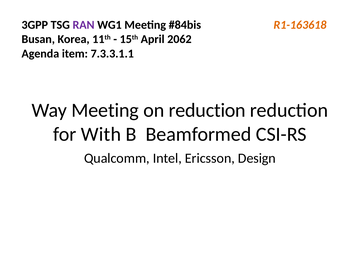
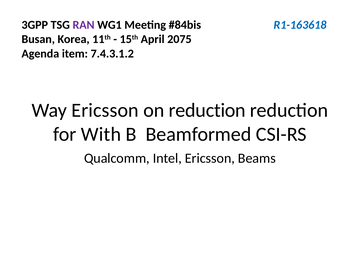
R1-163618 colour: orange -> blue (300, 25)
2062: 2062 -> 2075 (179, 39)
7.3.3.1.1: 7.3.3.1.1 -> 7.4.3.1.2 (112, 54)
Way Meeting: Meeting -> Ericsson (105, 110)
Design: Design -> Beams (257, 158)
